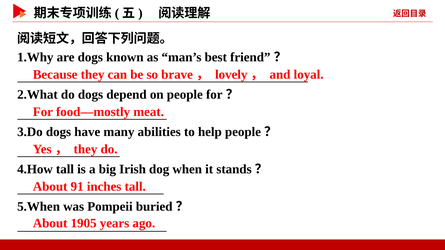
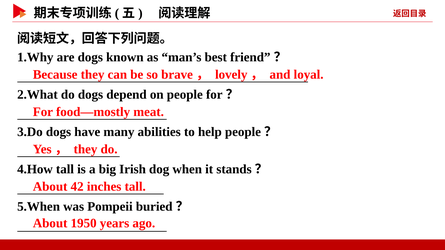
91: 91 -> 42 (77, 187)
1905: 1905 -> 1950 (84, 224)
